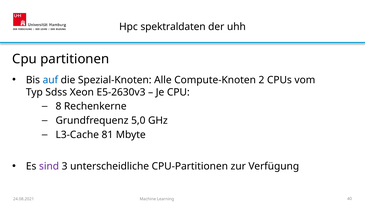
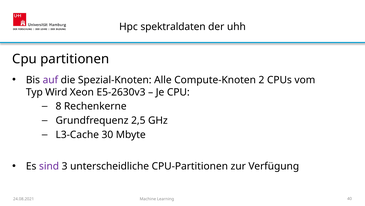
auf colour: blue -> purple (50, 80)
Sdss: Sdss -> Wird (56, 92)
5,0: 5,0 -> 2,5 (138, 120)
81: 81 -> 30 (107, 134)
